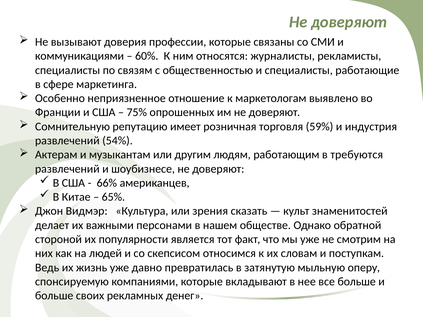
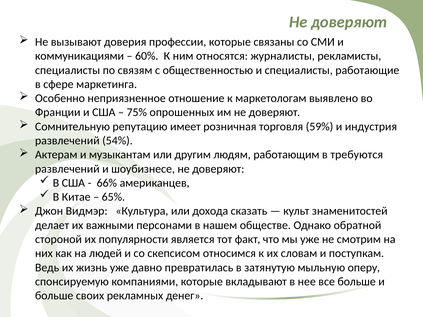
зрения: зрения -> дохода (210, 211)
